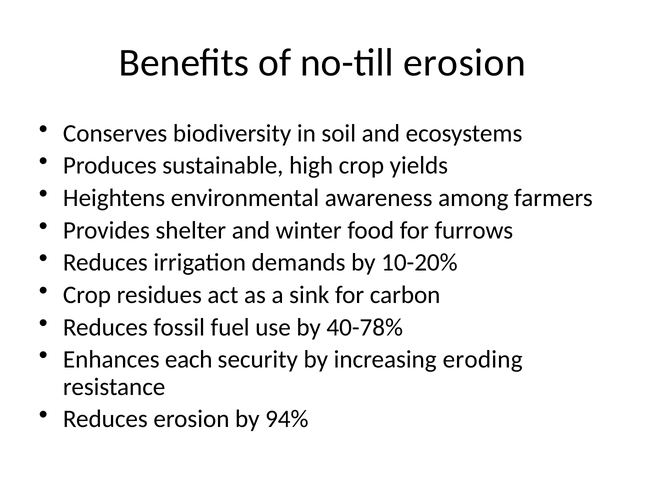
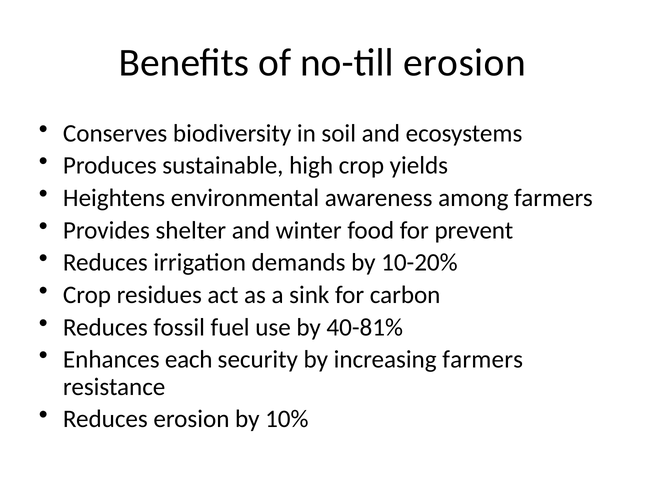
furrows: furrows -> prevent (474, 230)
40-78%: 40-78% -> 40-81% (365, 327)
increasing eroding: eroding -> farmers (483, 359)
94%: 94% -> 10% (287, 419)
